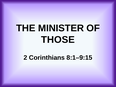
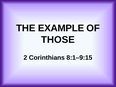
MINISTER: MINISTER -> EXAMPLE (61, 28)
